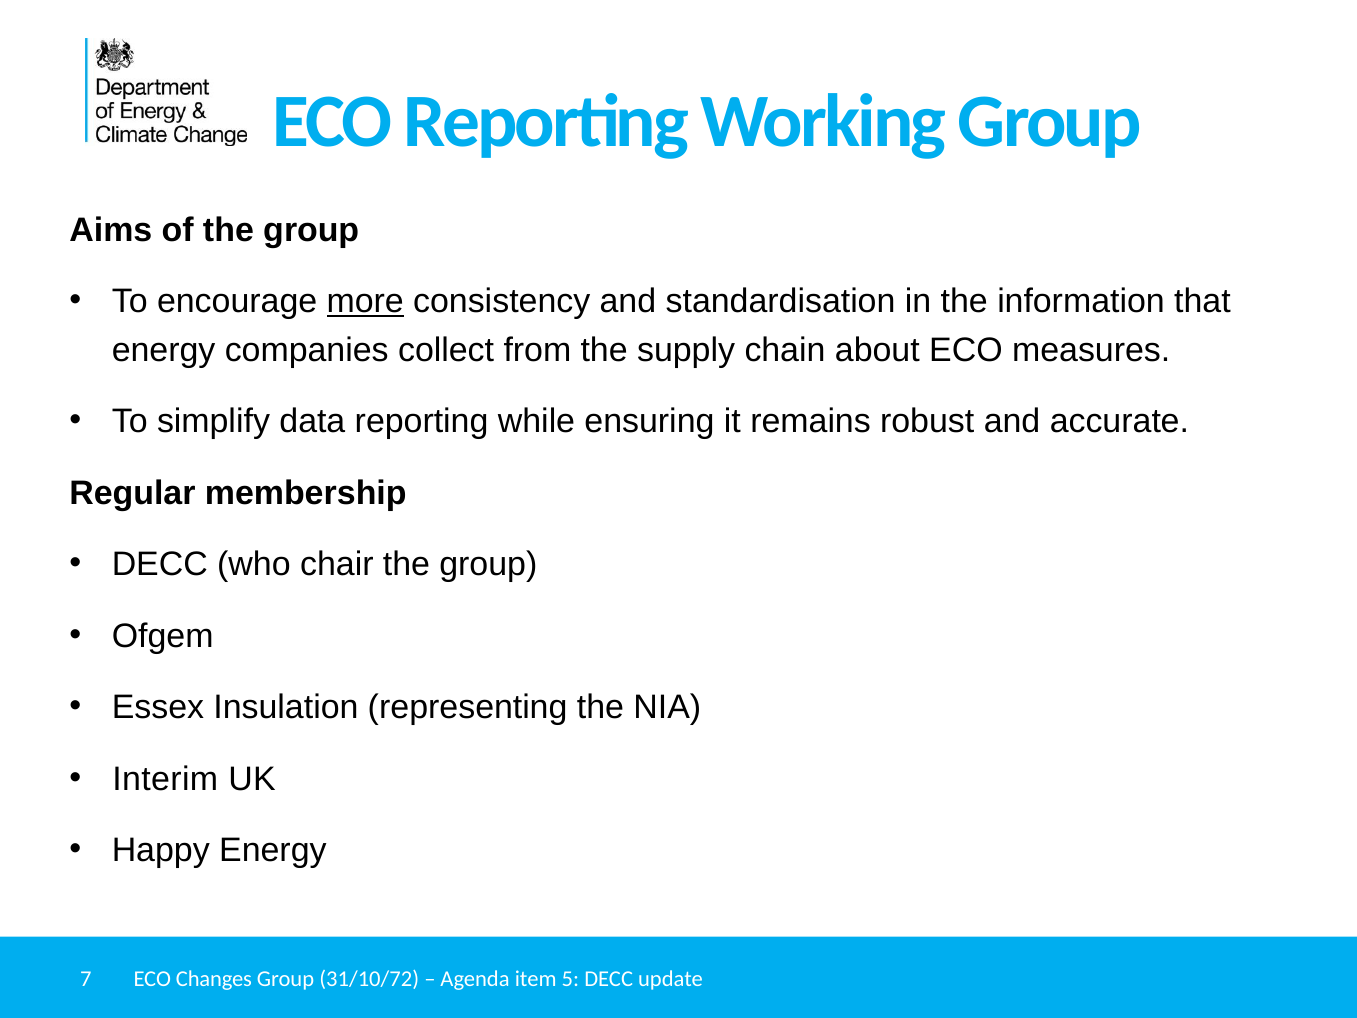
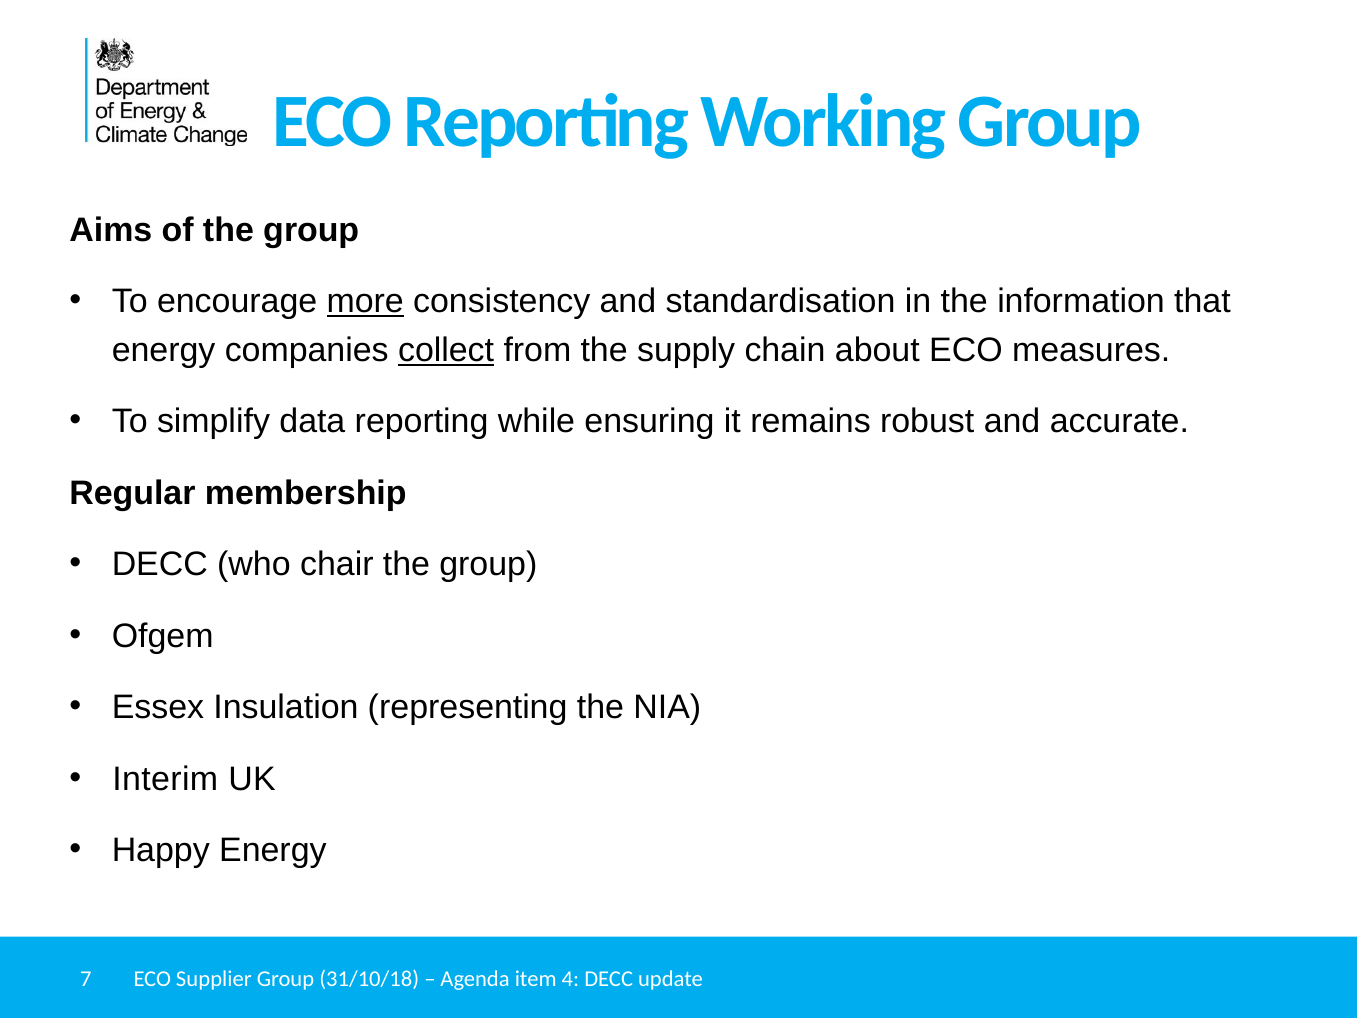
collect underline: none -> present (446, 350)
Changes: Changes -> Supplier (214, 979)
31/10/72: 31/10/72 -> 31/10/18 (369, 979)
5: 5 -> 4 (570, 979)
